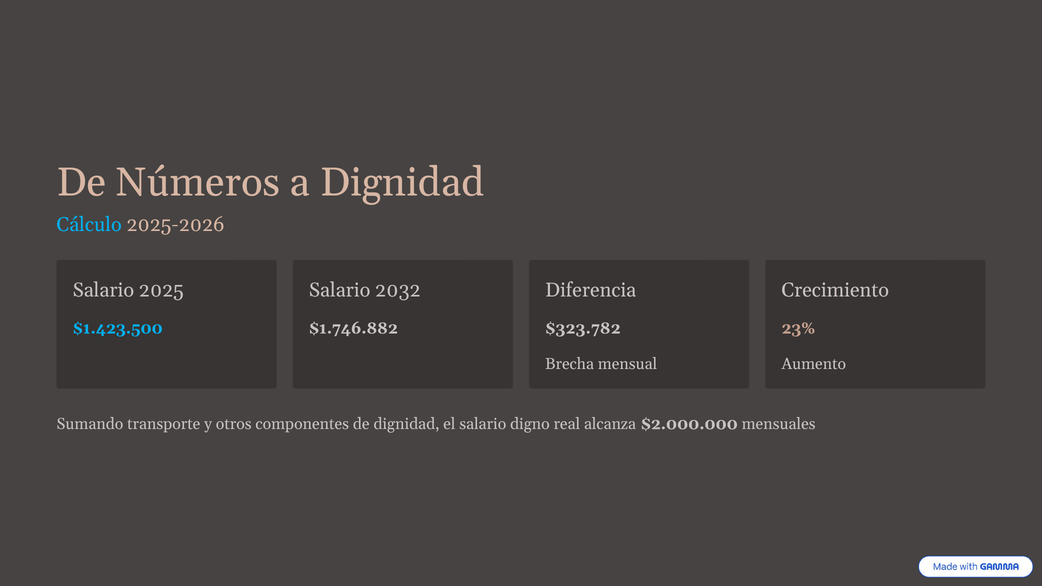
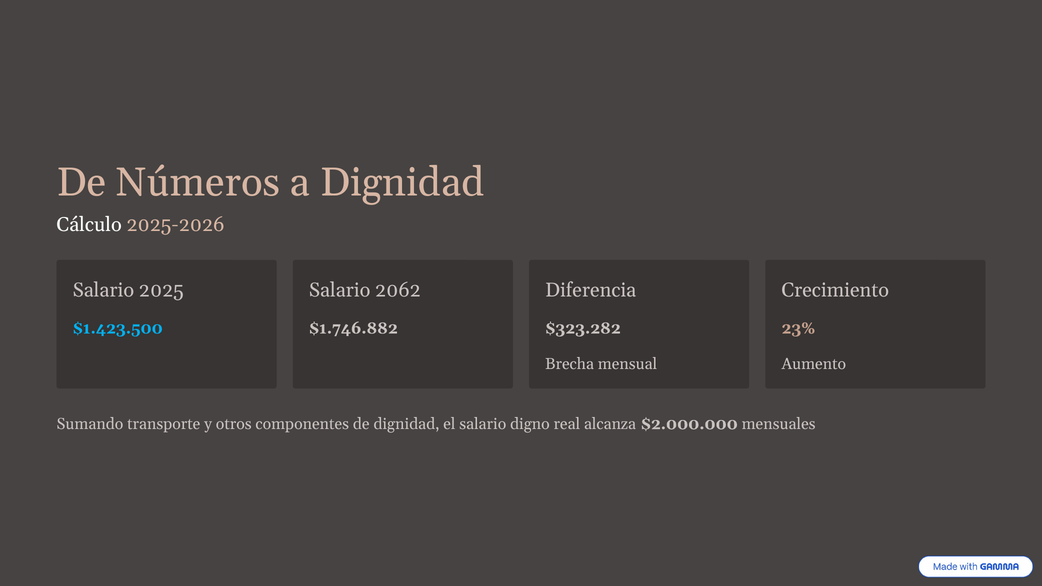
Cálculo colour: light blue -> white (89, 225)
2032: 2032 -> 2062 (398, 290)
$323.782: $323.782 -> $323.282 (583, 328)
